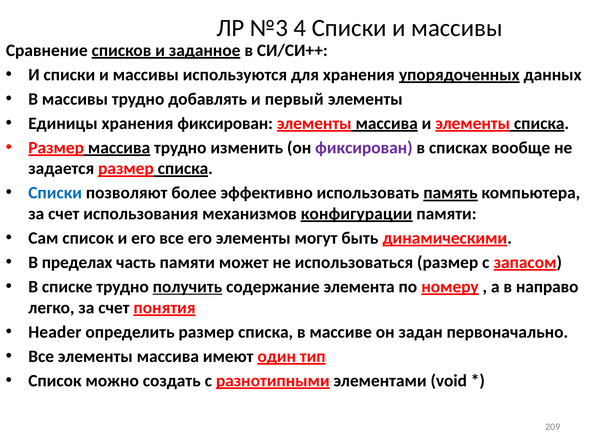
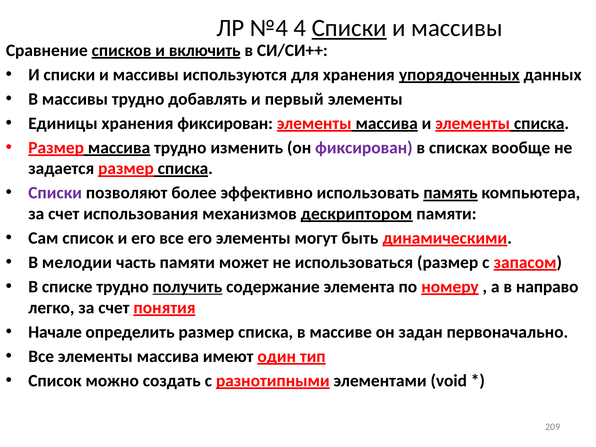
№3: №3 -> №4 (269, 28)
Списки underline: none -> present (349, 28)
заданное: заданное -> включить (205, 50)
Списки colour: blue -> purple (55, 193)
конфигурации: конфигурации -> дескриптором (357, 214)
пределах: пределах -> мелодии (77, 262)
Header: Header -> Начале (55, 332)
